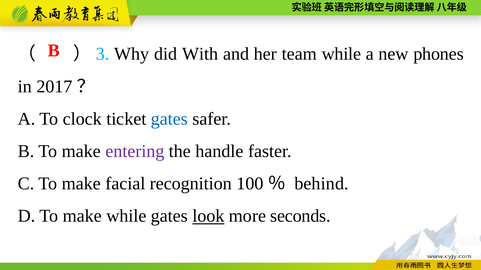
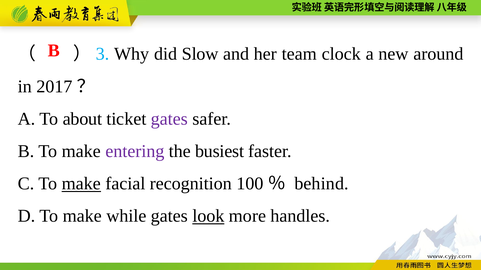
With: With -> Slow (200, 54)
team while: while -> clock (341, 54)
phones: phones -> around (438, 54)
clock: clock -> about (82, 119)
gates colour: blue -> purple (169, 119)
handle: handle -> busiest (220, 152)
make underline: none -> present (81, 184)
seconds: seconds -> handles (300, 217)
